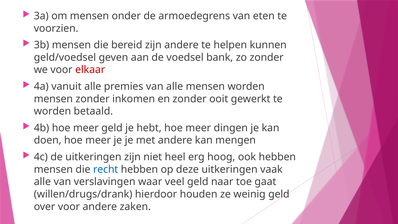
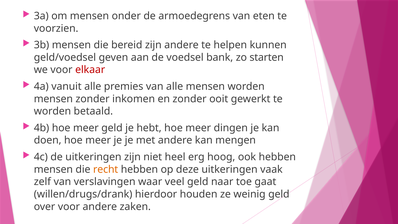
zo zonder: zonder -> starten (267, 57)
recht colour: blue -> orange (106, 169)
alle: alle -> zelf (42, 182)
